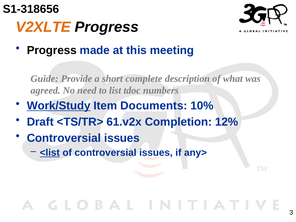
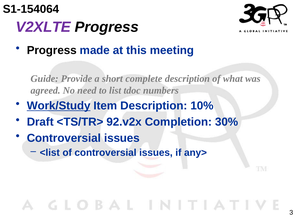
S1-318656: S1-318656 -> S1-154064 (31, 9)
V2XLTE colour: orange -> purple (43, 27)
Item Documents: Documents -> Description (154, 106)
61.v2x: 61.v2x -> 92.v2x (124, 122)
12%: 12% -> 30% (227, 122)
<list underline: present -> none (50, 153)
